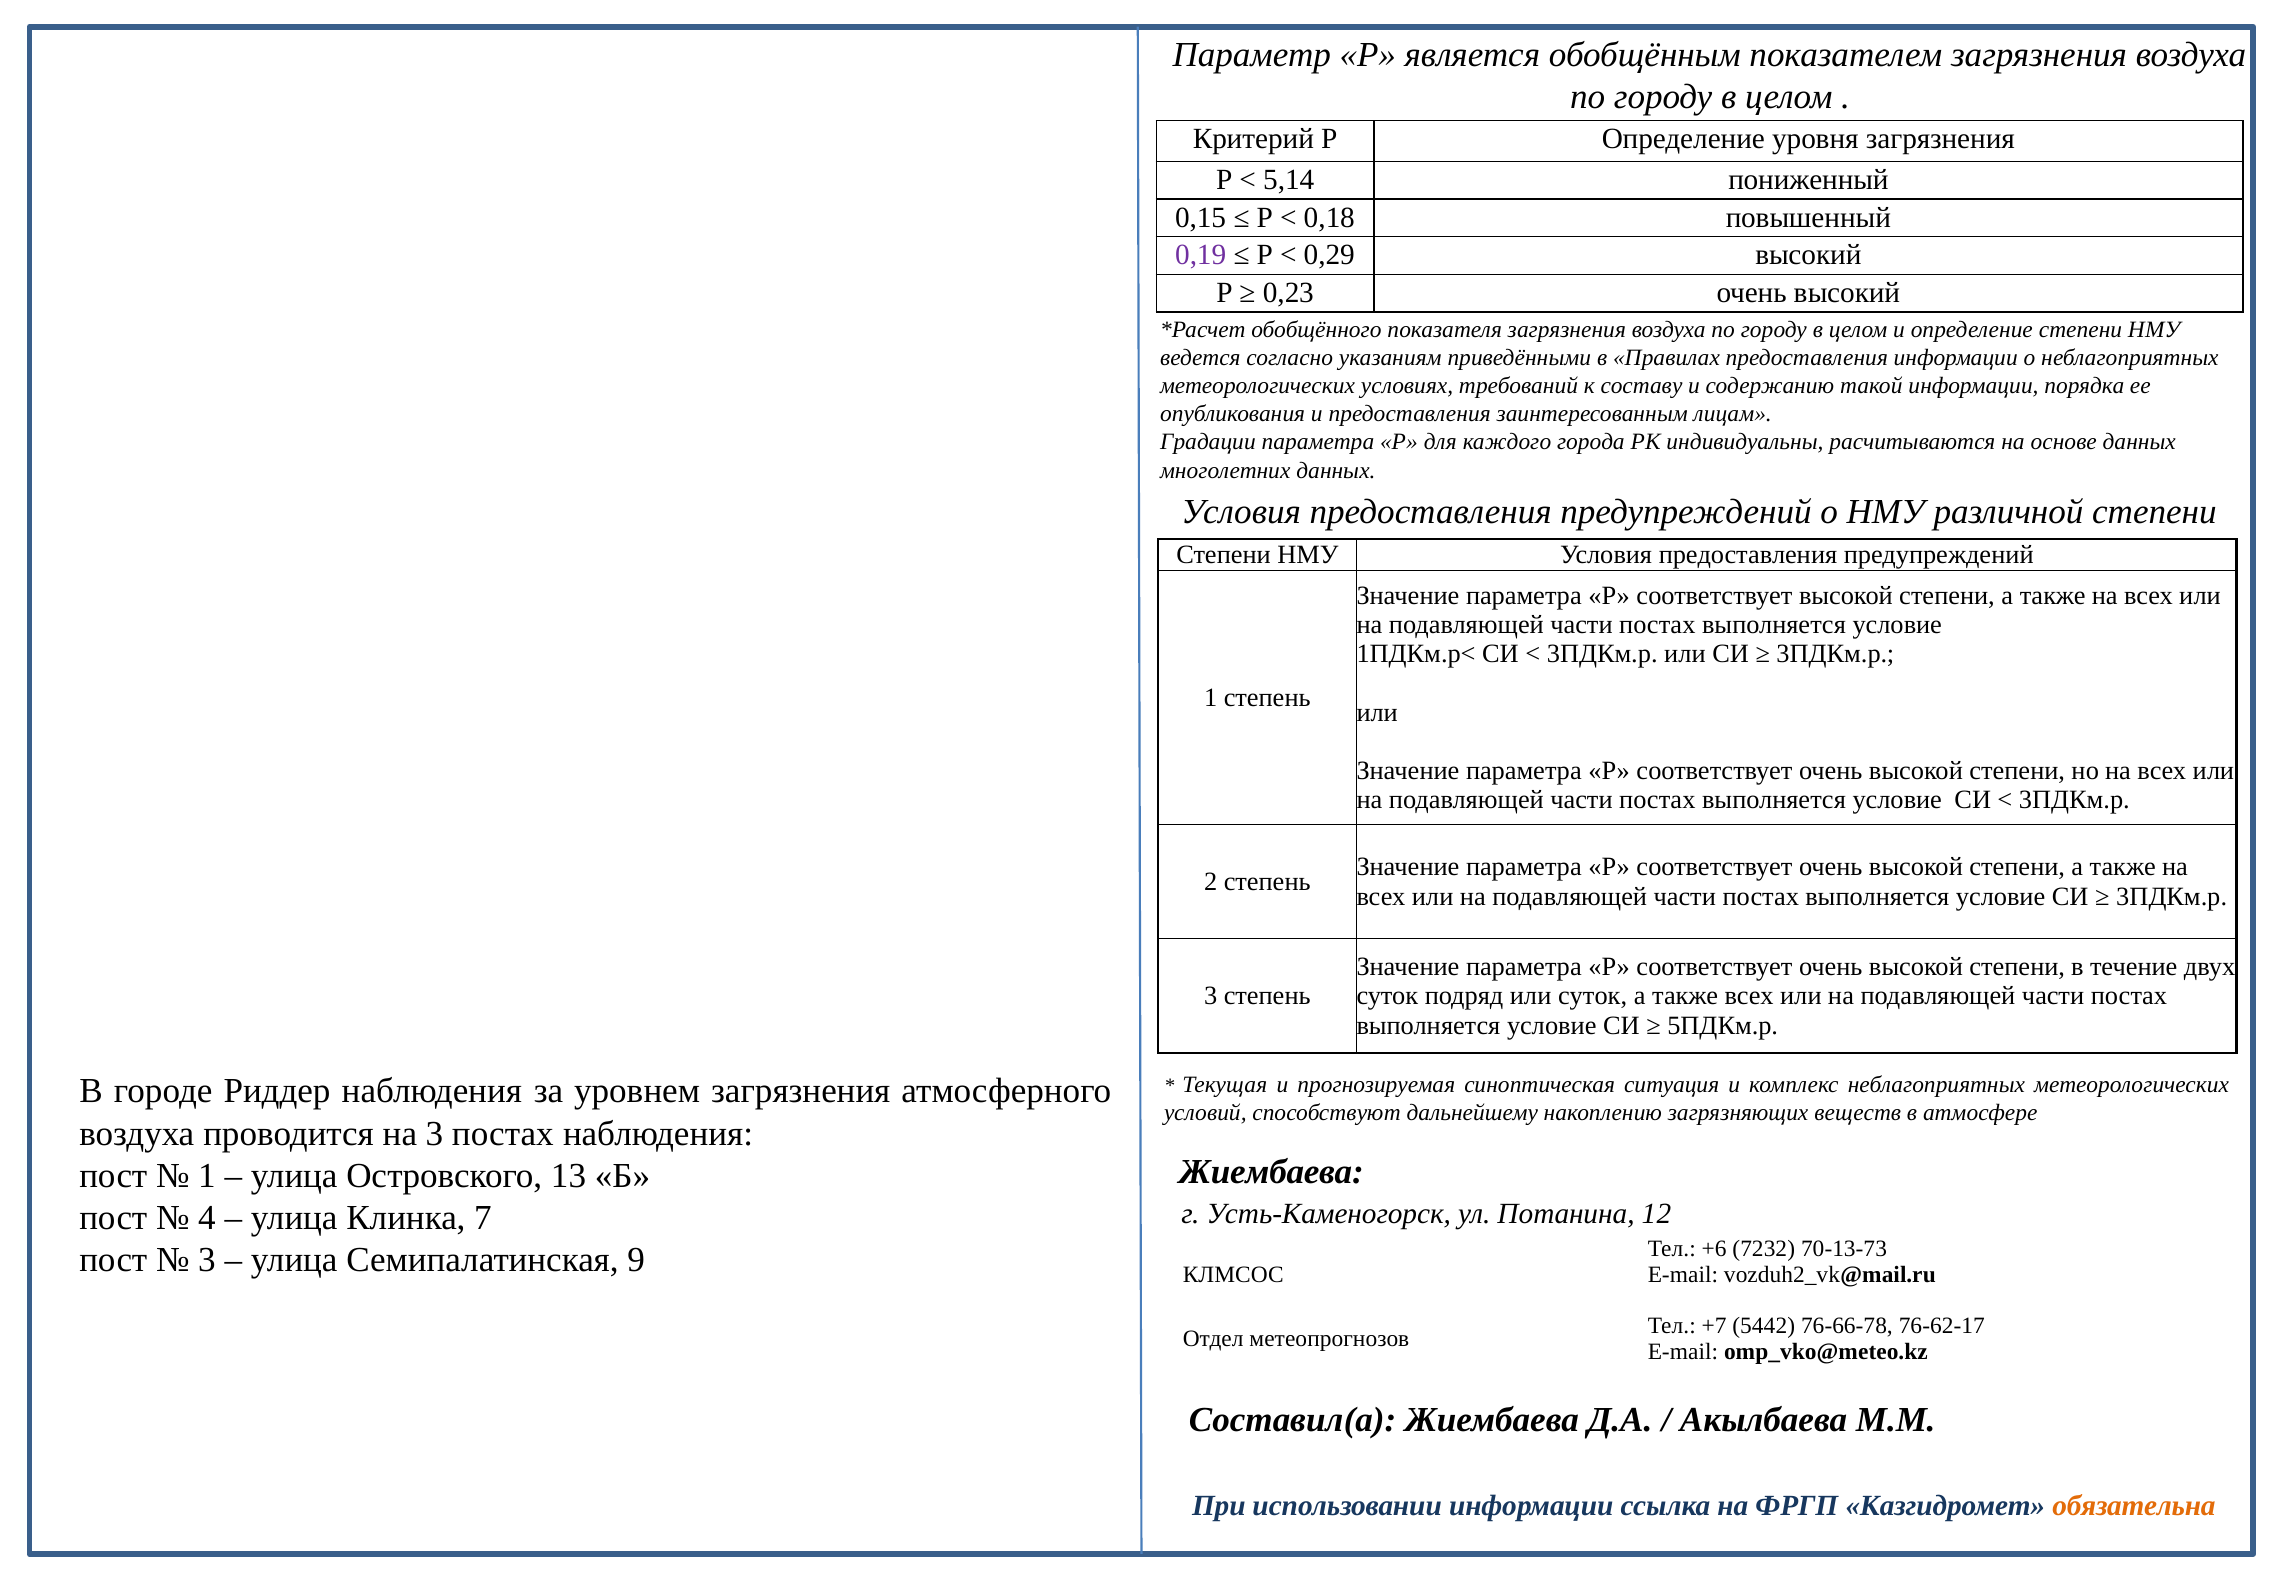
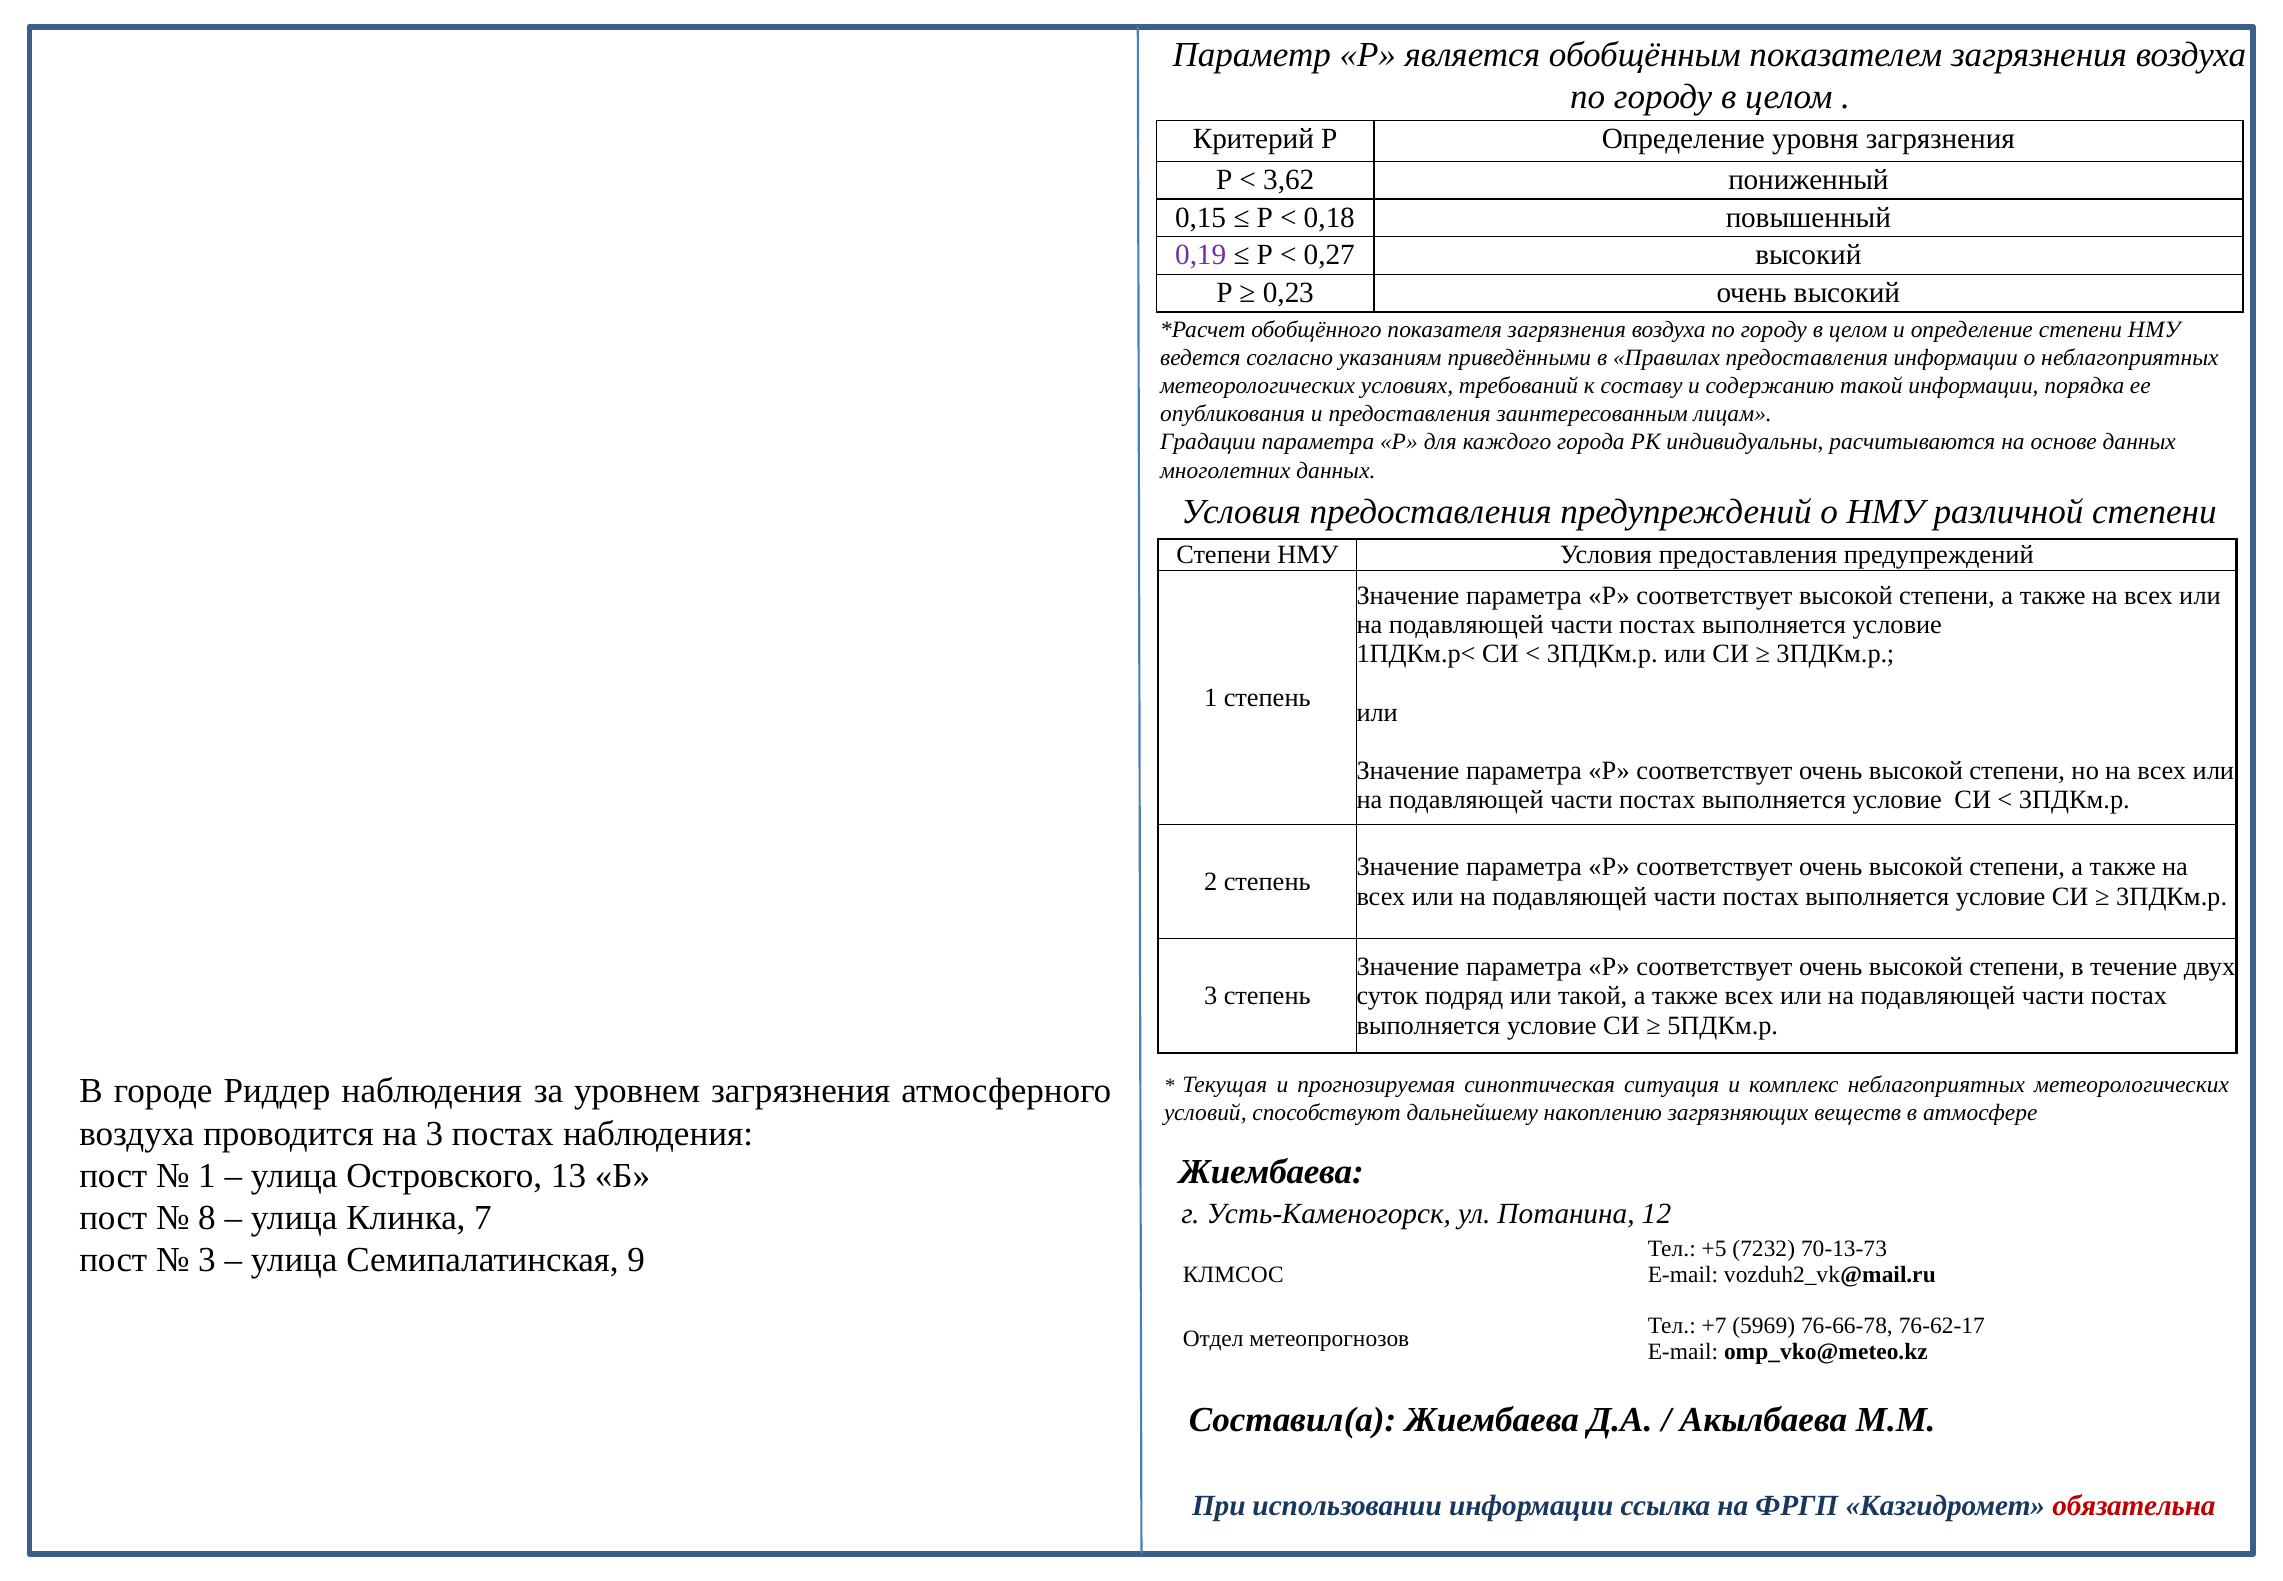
5,14: 5,14 -> 3,62 (1289, 180)
0,29: 0,29 -> 0,27 (1329, 255)
или суток: суток -> такой (1593, 996)
4: 4 -> 8 (207, 1217)
+6: +6 -> +5 (1714, 1248)
5442: 5442 -> 5969 (1764, 1325)
обязательна colour: orange -> red (2134, 1505)
